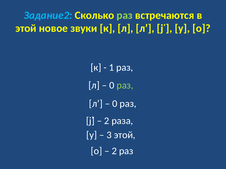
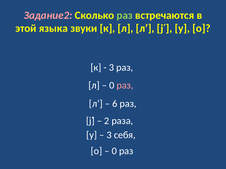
Задание2 colour: light blue -> pink (48, 15)
новое: новое -> языка (53, 28)
1: 1 -> 3 (111, 68)
раз colour: light green -> pink (125, 85)
0: 0 -> 6 (115, 104)
3 этой: этой -> себя (125, 135)
2: 2 -> 0 (114, 151)
